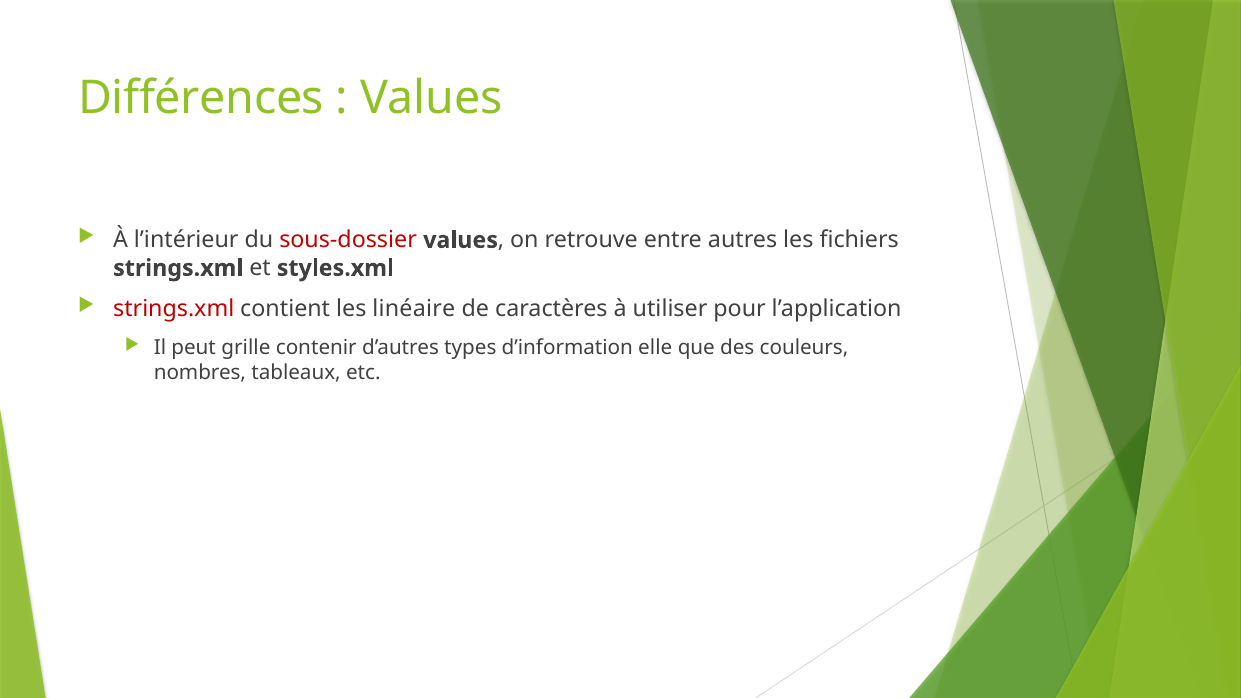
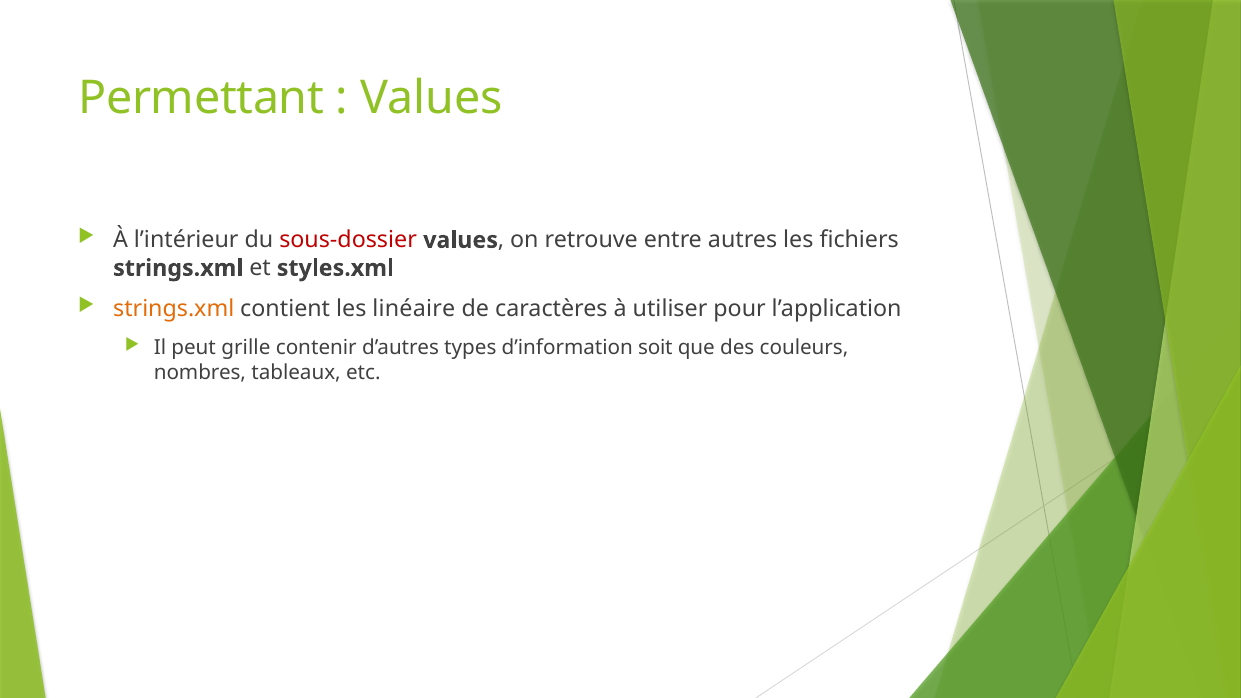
Différences: Différences -> Permettant (201, 98)
strings.xml colour: red -> orange (174, 309)
elle: elle -> soit (655, 348)
